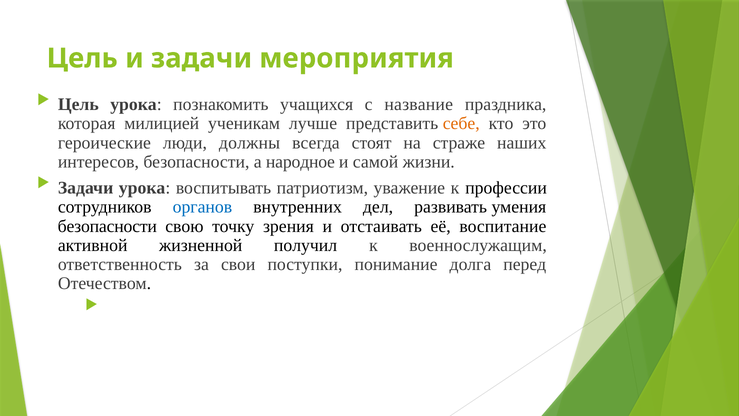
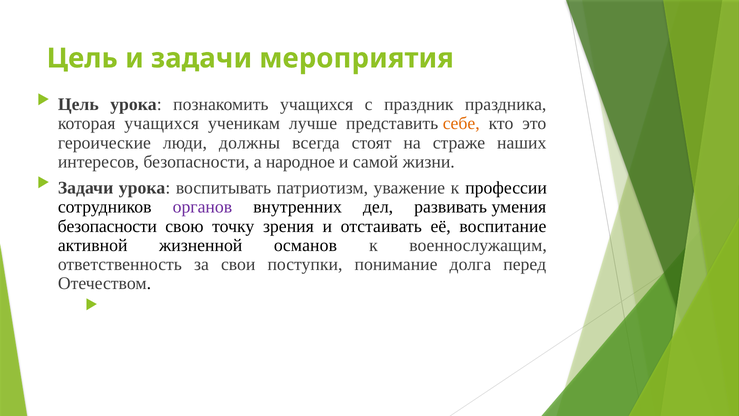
название: название -> праздник (419, 104)
которая милицией: милицией -> учащихся (162, 124)
органов colour: blue -> purple (202, 207)
получил: получил -> османов (305, 245)
